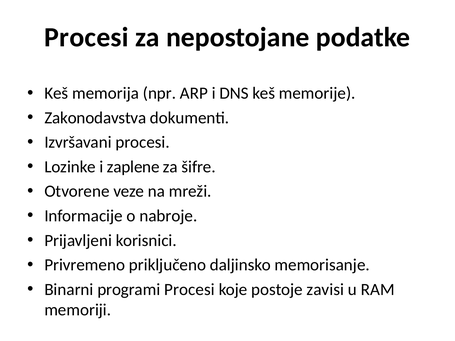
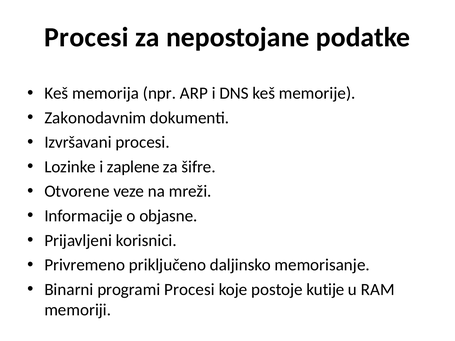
Zakonodavstva: Zakonodavstva -> Zakonodavnim (95, 118)
nabroje: nabroje -> objasne (168, 216)
zavisi: zavisi -> kutije (325, 290)
